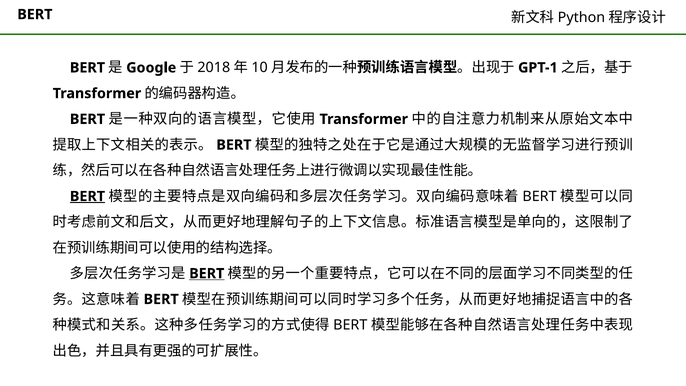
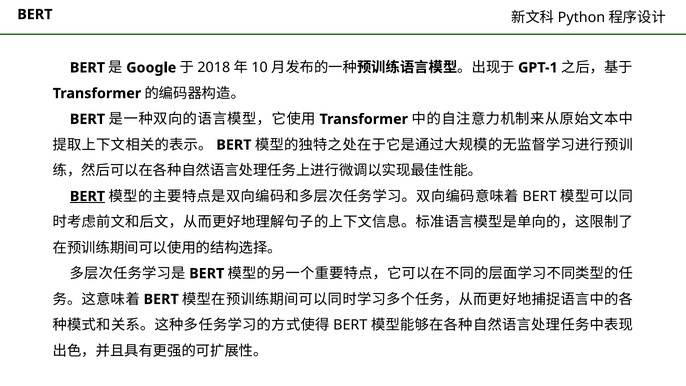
BERT underline: present -> none (207, 273)
